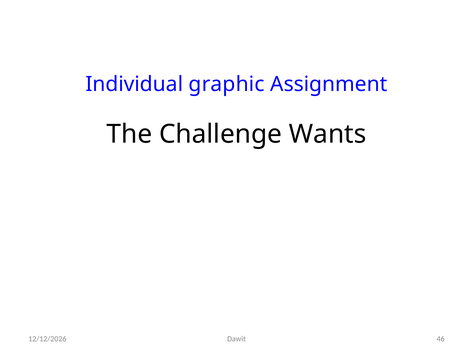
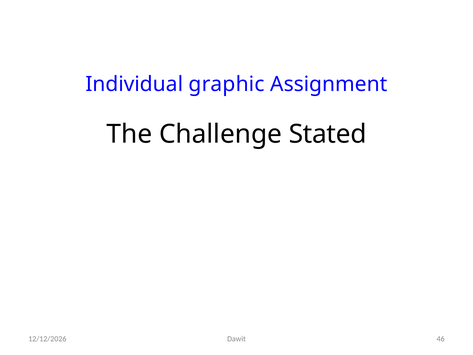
Wants: Wants -> Stated (328, 134)
